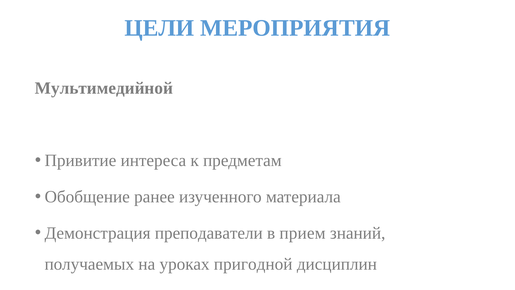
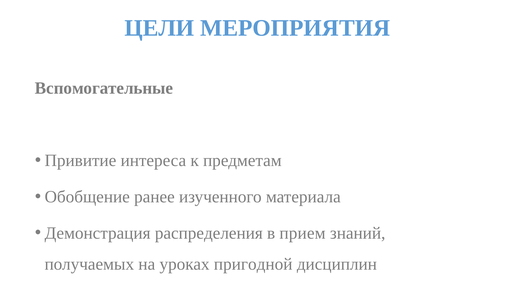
Мультимедийной: Мультимедийной -> Вспомогательные (104, 88)
преподаватели: преподаватели -> распределения (209, 233)
